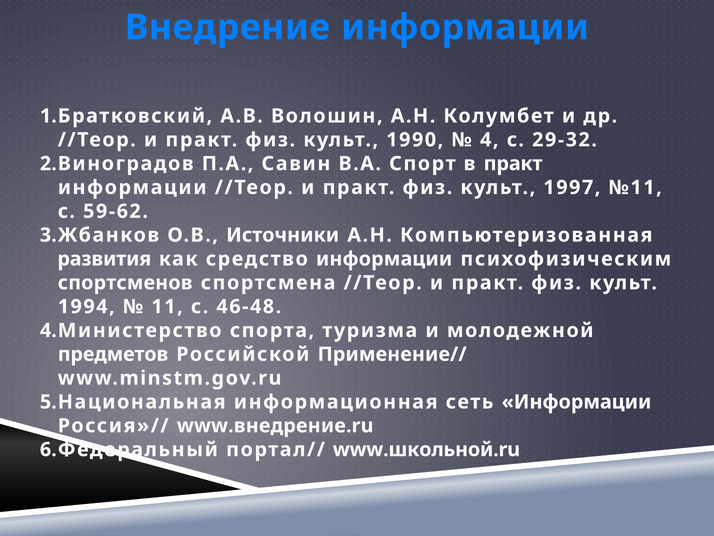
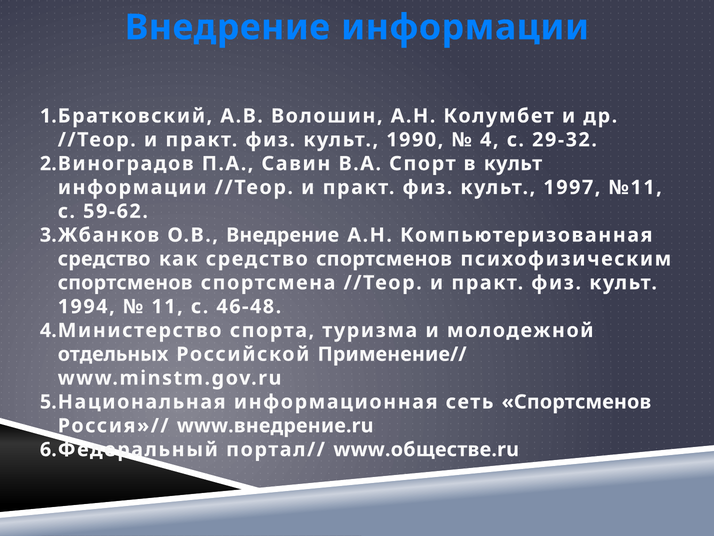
в практ: практ -> культ (513, 163)
О.В Источники: Источники -> Внедрение (283, 235)
развития: развития -> средство (104, 259)
средство информации: информации -> спортсменов (384, 259)
предметов: предметов -> отдельных (113, 354)
сеть Информации: Информации -> Спортсменов (576, 402)
www.школьной.ru: www.школьной.ru -> www.обществе.ru (426, 449)
